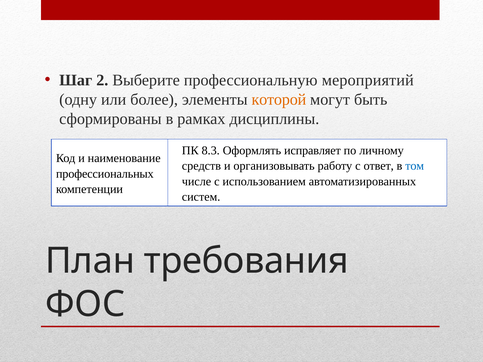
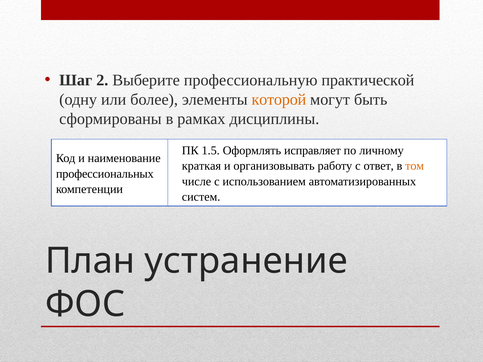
мероприятий: мероприятий -> практической (368, 80)
8.3: 8.3 -> 1.5 (211, 151)
средств: средств -> краткая (201, 166)
том colour: blue -> orange (415, 166)
требования: требования -> устранение (246, 261)
